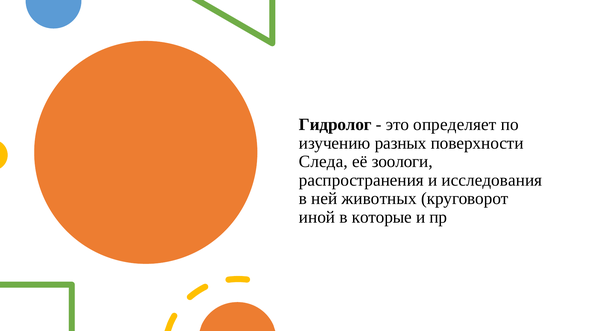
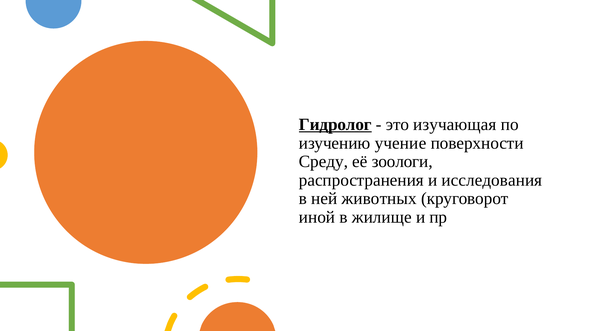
Гидролог underline: none -> present (335, 125)
определяет: определяет -> изучающая (455, 125)
разных: разных -> учение (400, 143)
Следа: Следа -> Среду (323, 162)
которые: которые -> жилище (382, 217)
